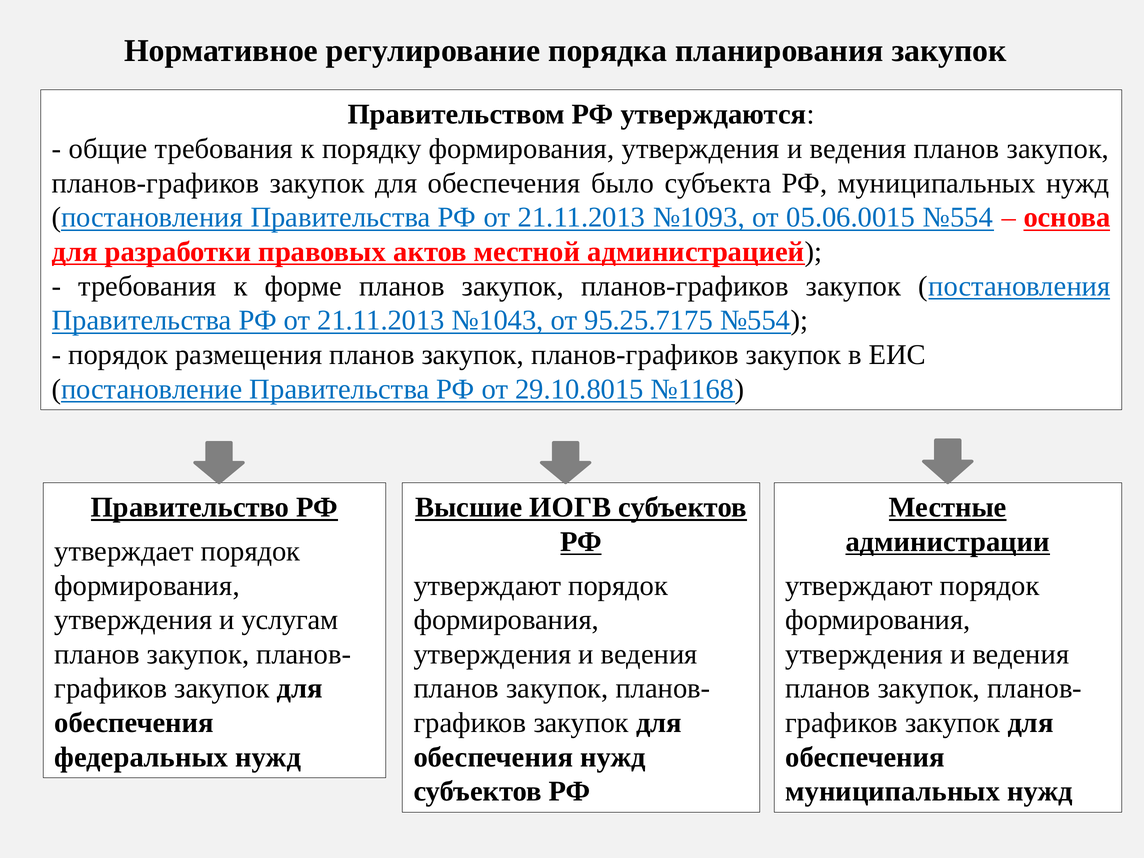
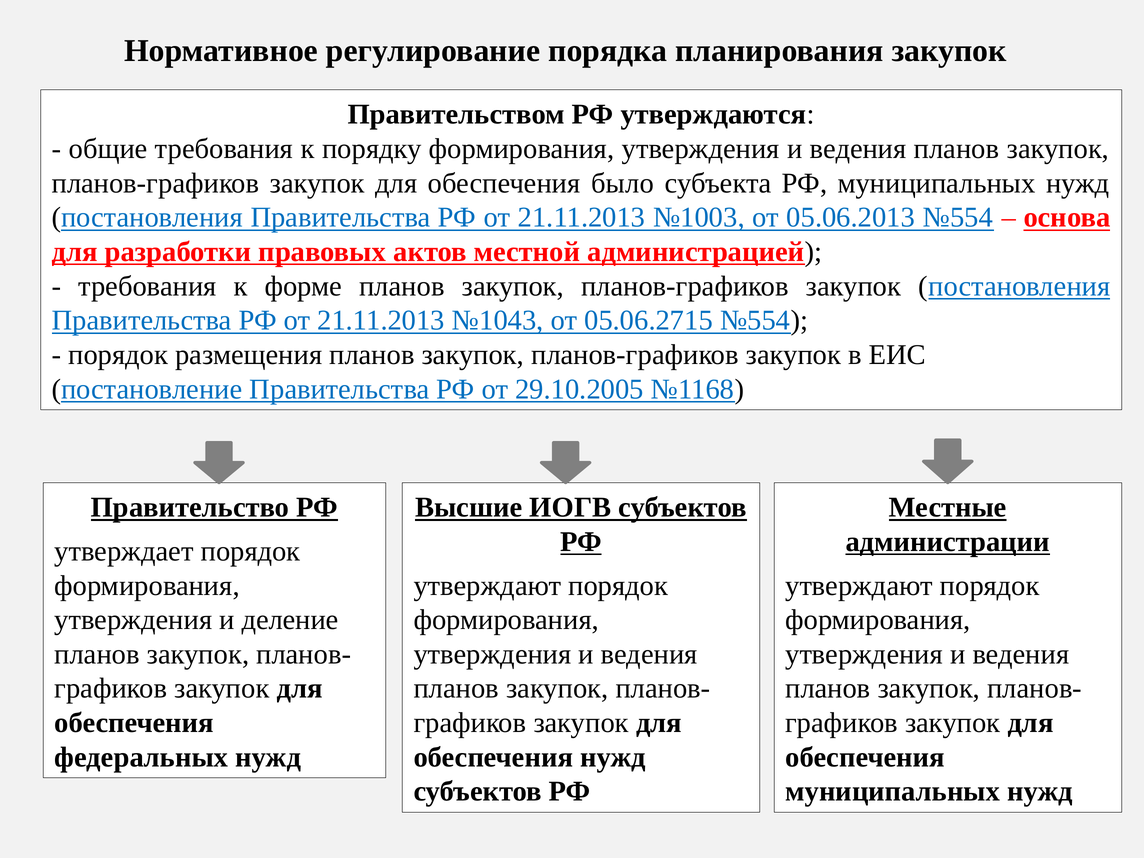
№1093: №1093 -> №1003 (699, 217)
05.06.0015: 05.06.0015 -> 05.06.2013 (851, 217)
95.25.7175: 95.25.7175 -> 05.06.2715 (649, 320)
29.10.8015: 29.10.8015 -> 29.10.2005 (579, 389)
услугам: услугам -> деление (290, 620)
